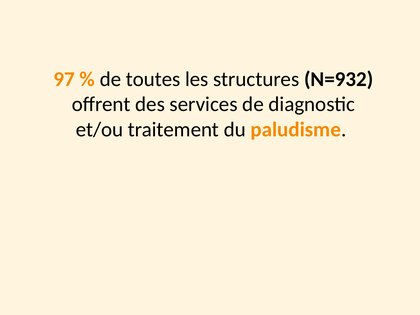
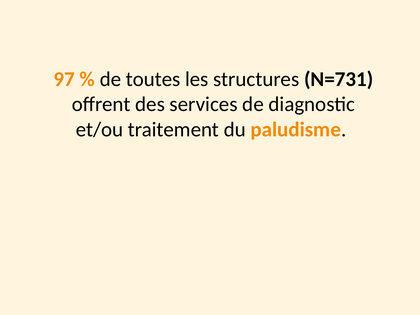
N=932: N=932 -> N=731 (339, 79)
